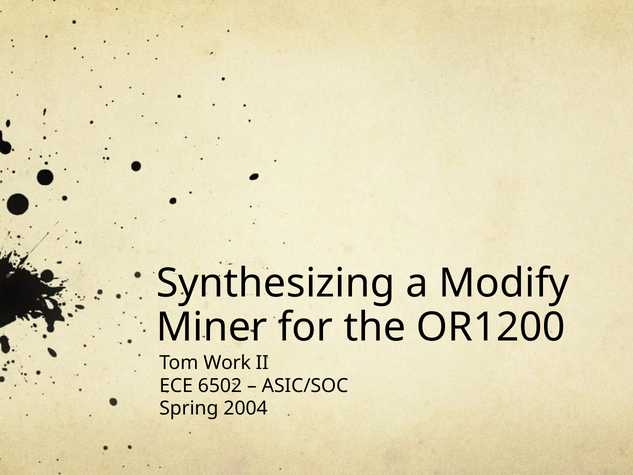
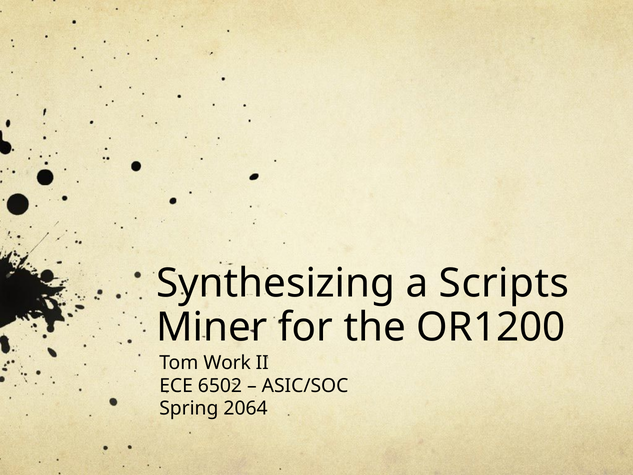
Modify: Modify -> Scripts (504, 283)
2004: 2004 -> 2064 (246, 408)
